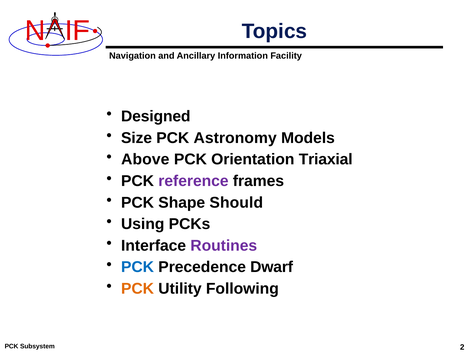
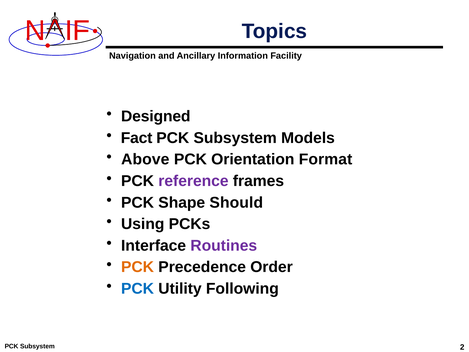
Size: Size -> Fact (137, 138)
Astronomy: Astronomy -> Subsystem (235, 138)
Triaxial: Triaxial -> Format (326, 159)
PCK colour: blue -> orange (138, 267)
Dwarf: Dwarf -> Order (272, 267)
PCK colour: orange -> blue (138, 289)
